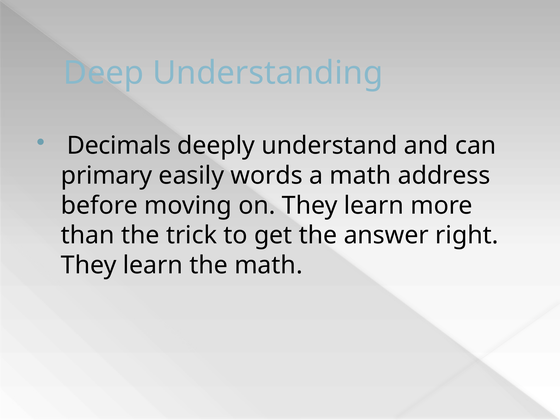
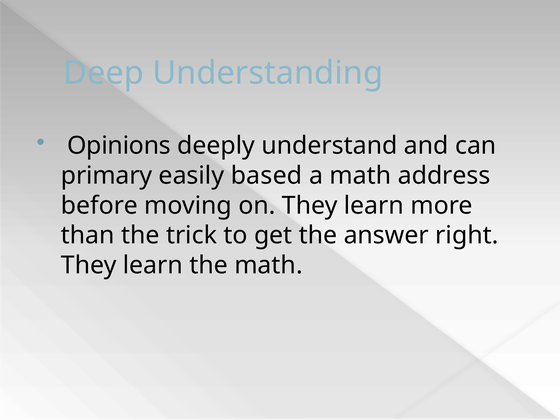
Decimals: Decimals -> Opinions (119, 146)
words: words -> based (267, 176)
